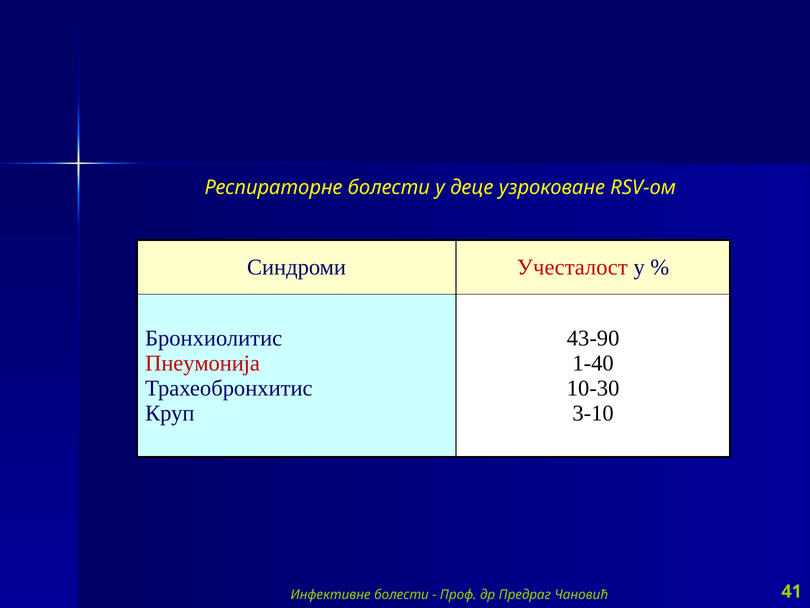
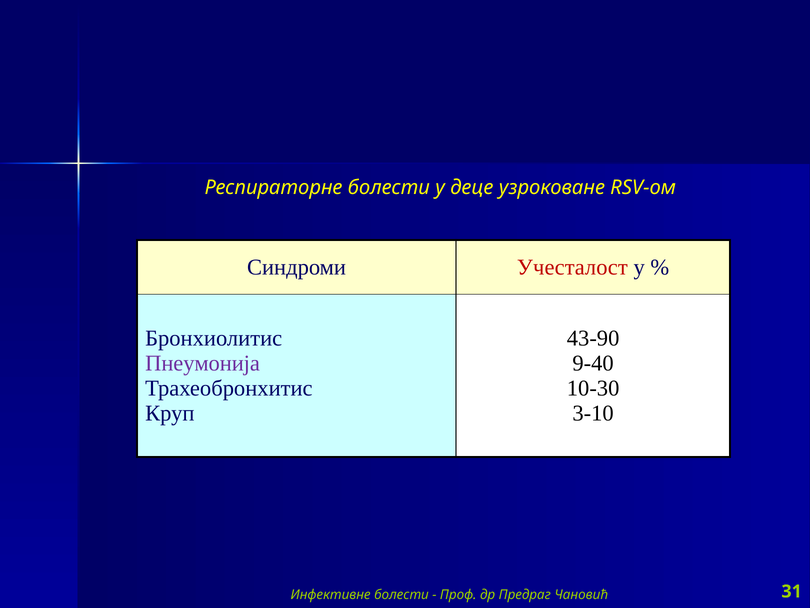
Пнеумонија colour: red -> purple (203, 363)
1-40: 1-40 -> 9-40 (593, 363)
41: 41 -> 31 (792, 591)
